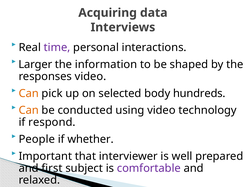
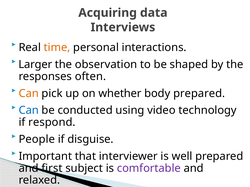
time colour: purple -> orange (57, 48)
information: information -> observation (106, 65)
responses video: video -> often (90, 77)
selected: selected -> whether (120, 94)
body hundreds: hundreds -> prepared (199, 94)
Can colour: orange -> blue (29, 111)
whether: whether -> disguise (91, 140)
